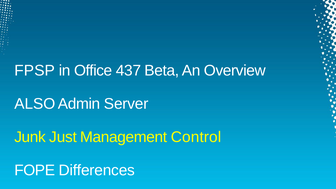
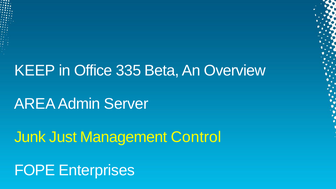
FPSP: FPSP -> KEEP (35, 71)
437: 437 -> 335 (128, 71)
ALSO: ALSO -> AREA (35, 104)
Differences: Differences -> Enterprises (97, 170)
